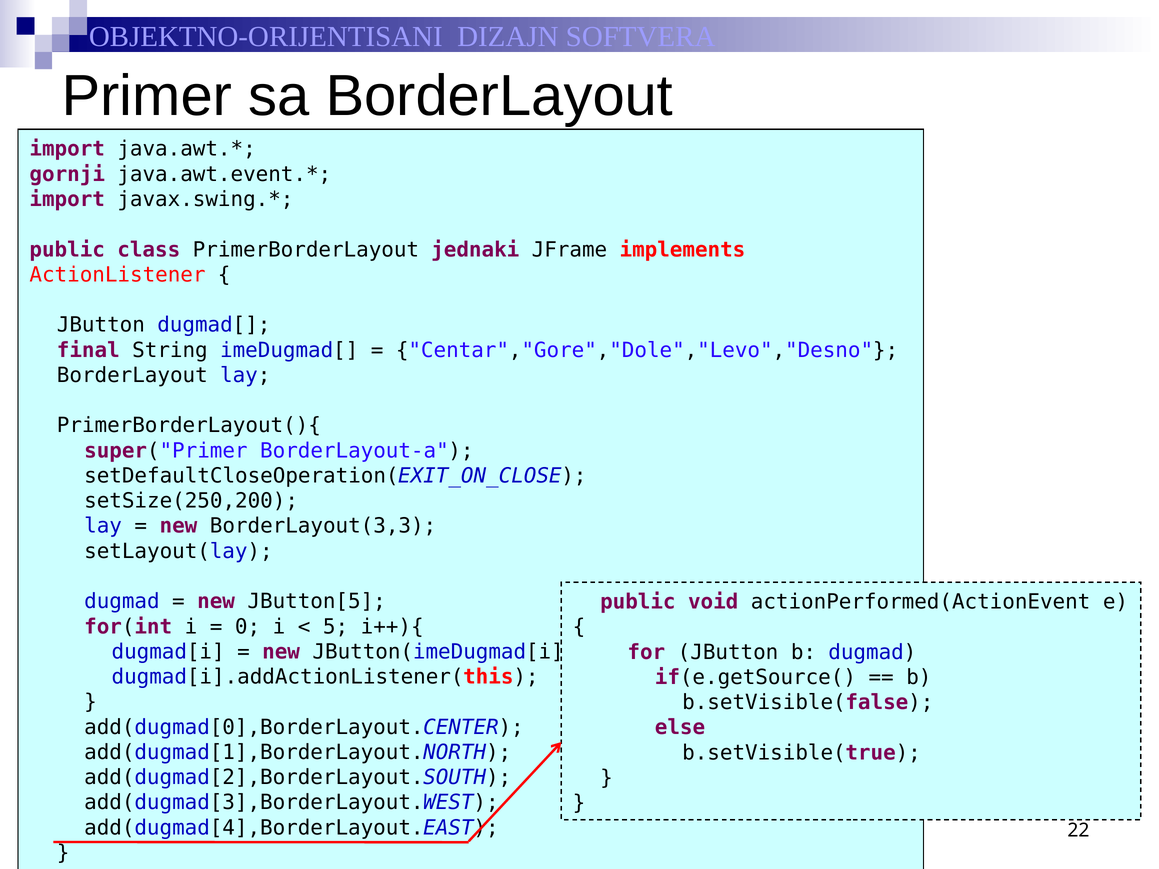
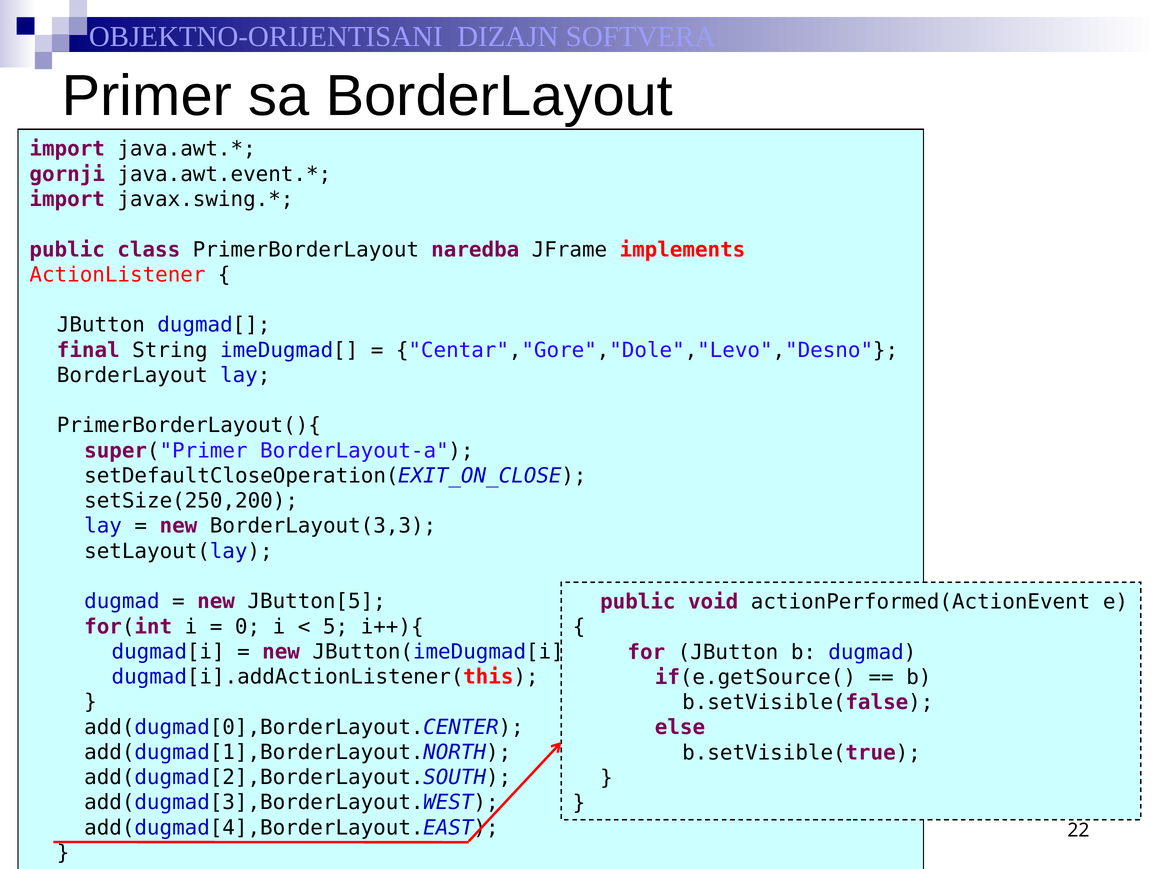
jednaki: jednaki -> naredba (475, 250)
